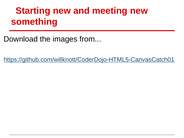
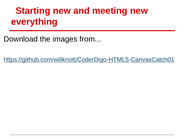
something: something -> everything (34, 22)
